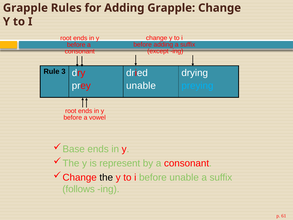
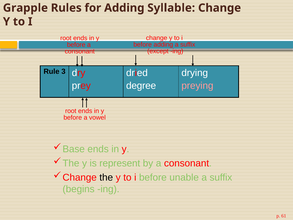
Adding Grapple: Grapple -> Syllable (171, 8)
unable: unable -> degree (141, 86)
preying colour: light blue -> pink (197, 86)
follows: follows -> begins (79, 189)
